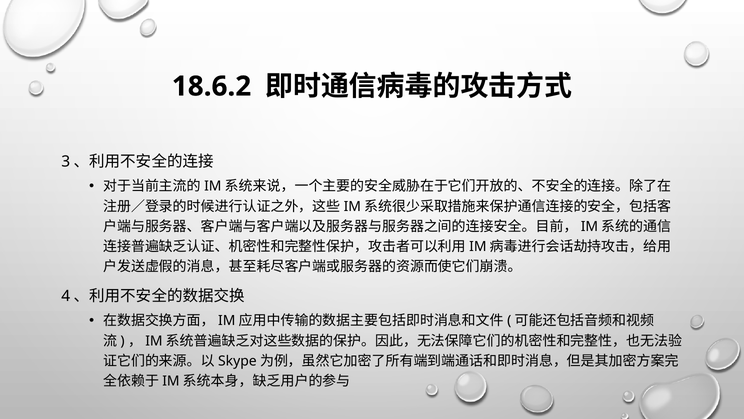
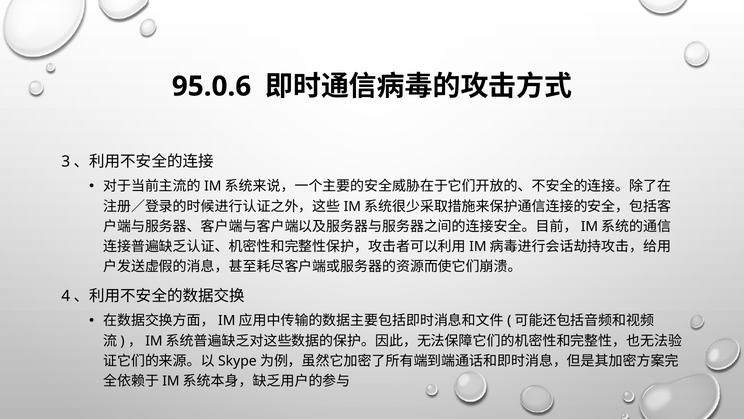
18.6.2: 18.6.2 -> 95.0.6 (212, 86)
